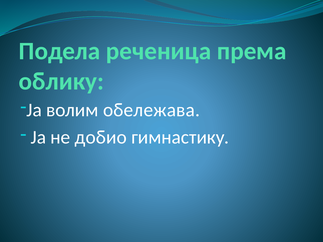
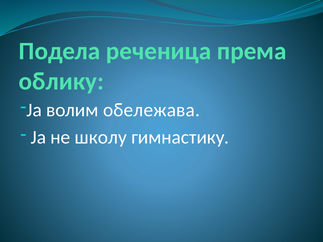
добио: добио -> школу (101, 138)
